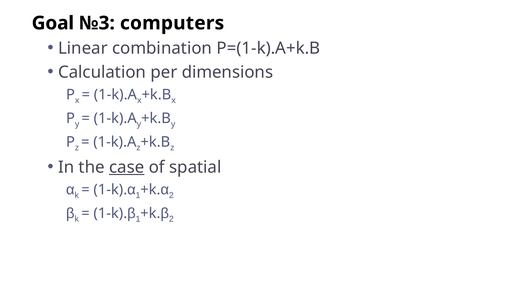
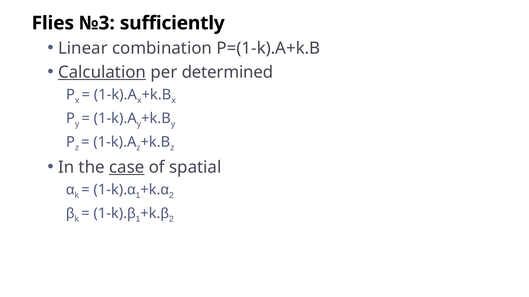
Goal: Goal -> Flies (53, 23)
computers: computers -> sufficiently (172, 23)
Calculation underline: none -> present (102, 72)
dimensions: dimensions -> determined (227, 72)
